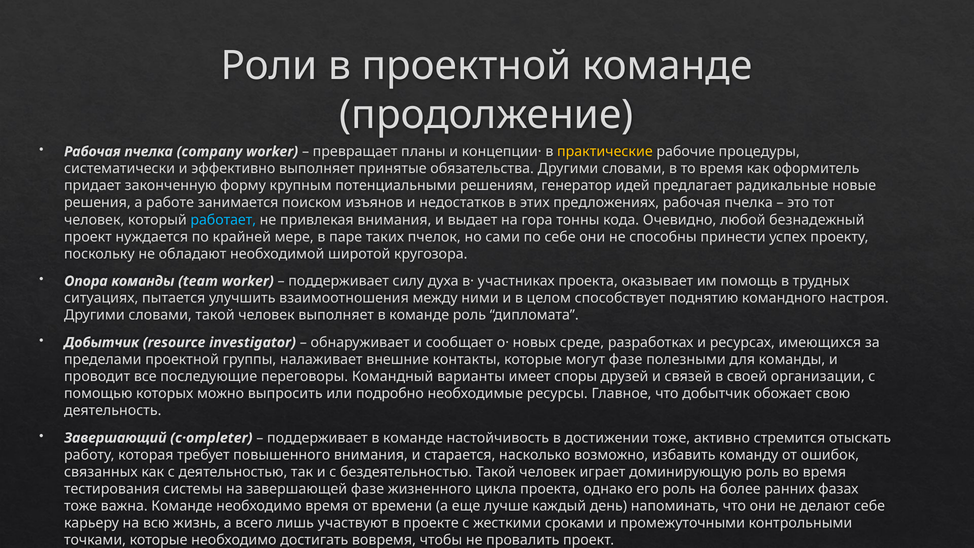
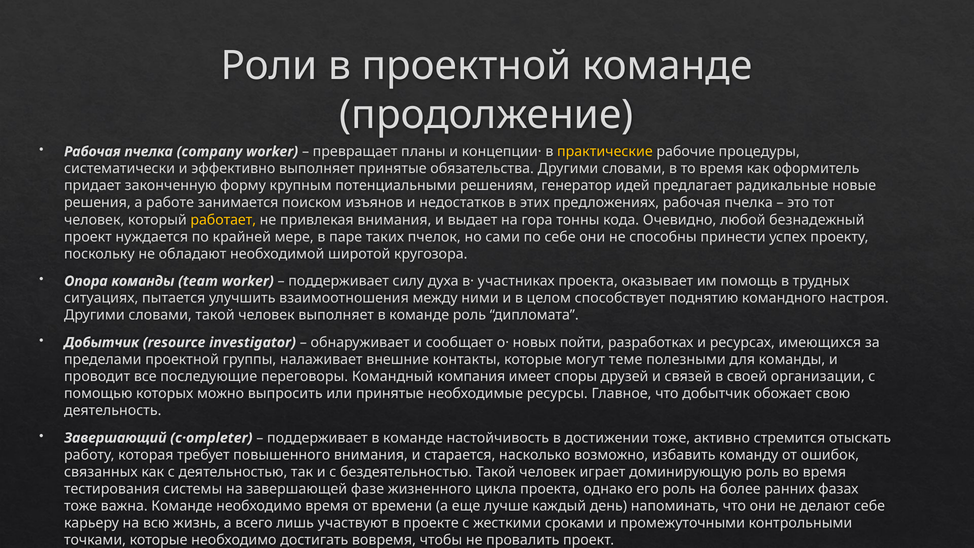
работает colour: light blue -> yellow (223, 220)
среде: среде -> пойти (582, 342)
могут фазе: фазе -> теме (626, 359)
варианты: варианты -> компания (471, 377)
или подробно: подробно -> принятые (390, 394)
